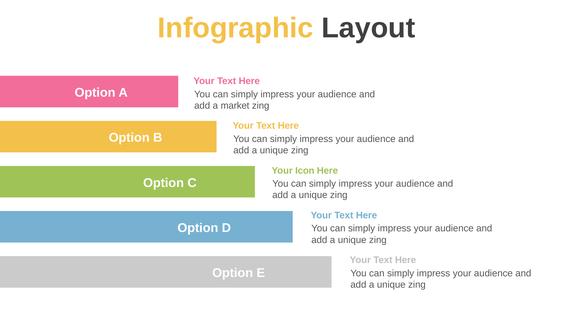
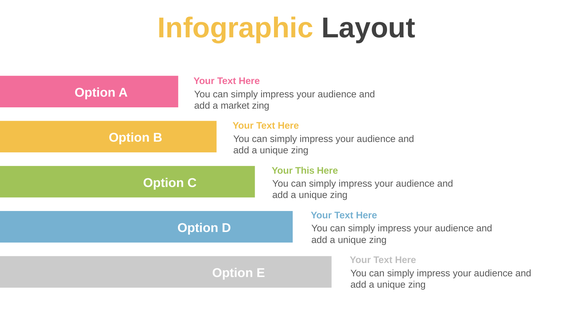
Icon: Icon -> This (305, 171)
